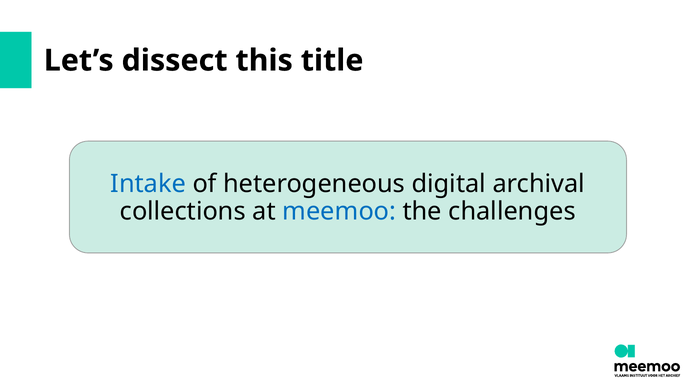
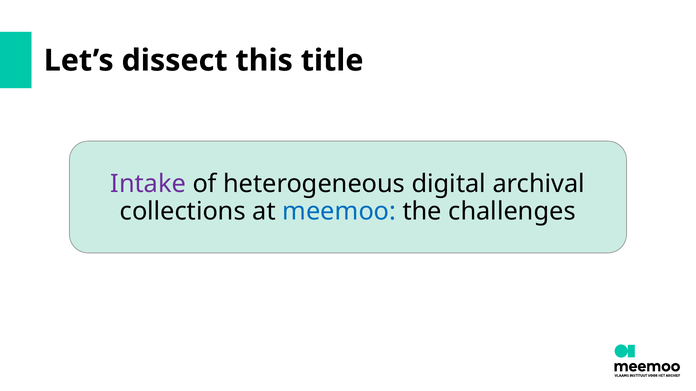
Intake colour: blue -> purple (148, 184)
